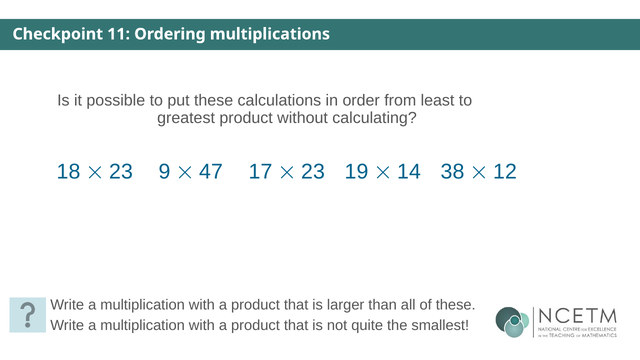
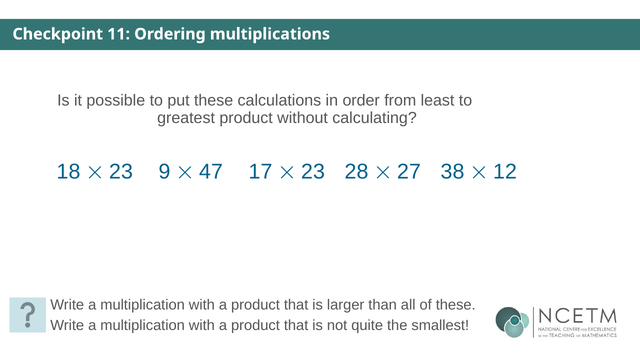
19: 19 -> 28 (357, 172)
14: 14 -> 27 (409, 172)
